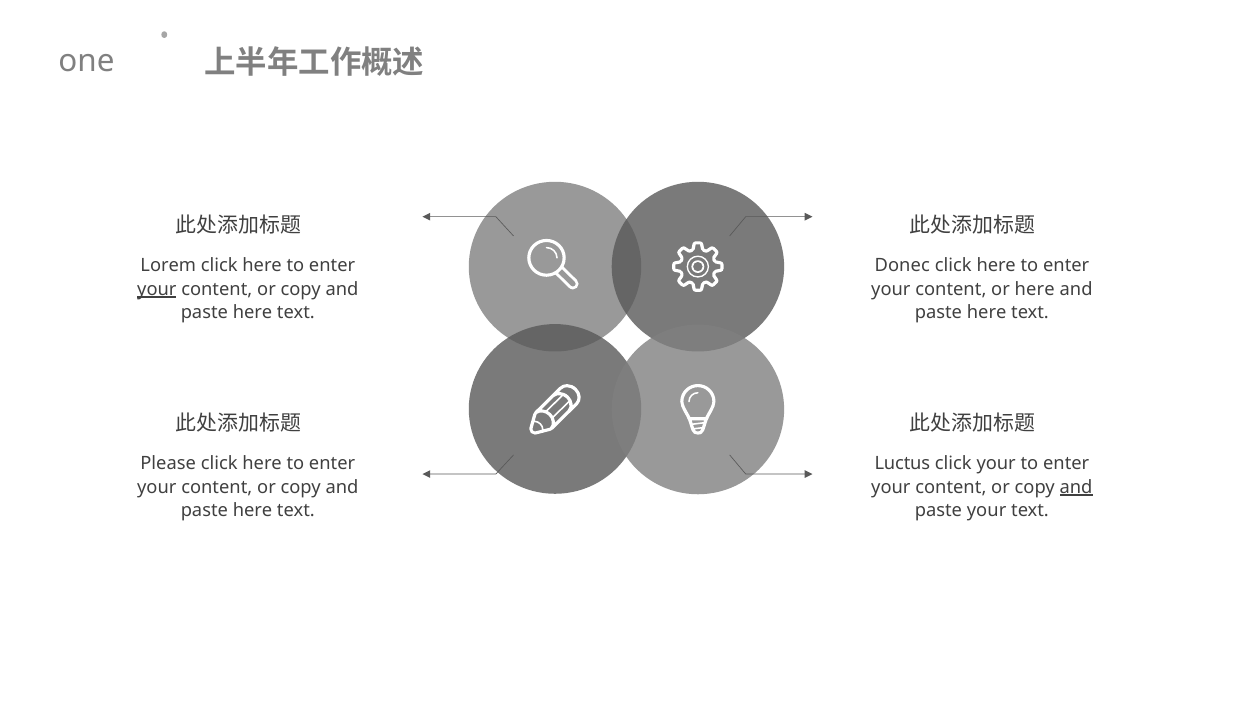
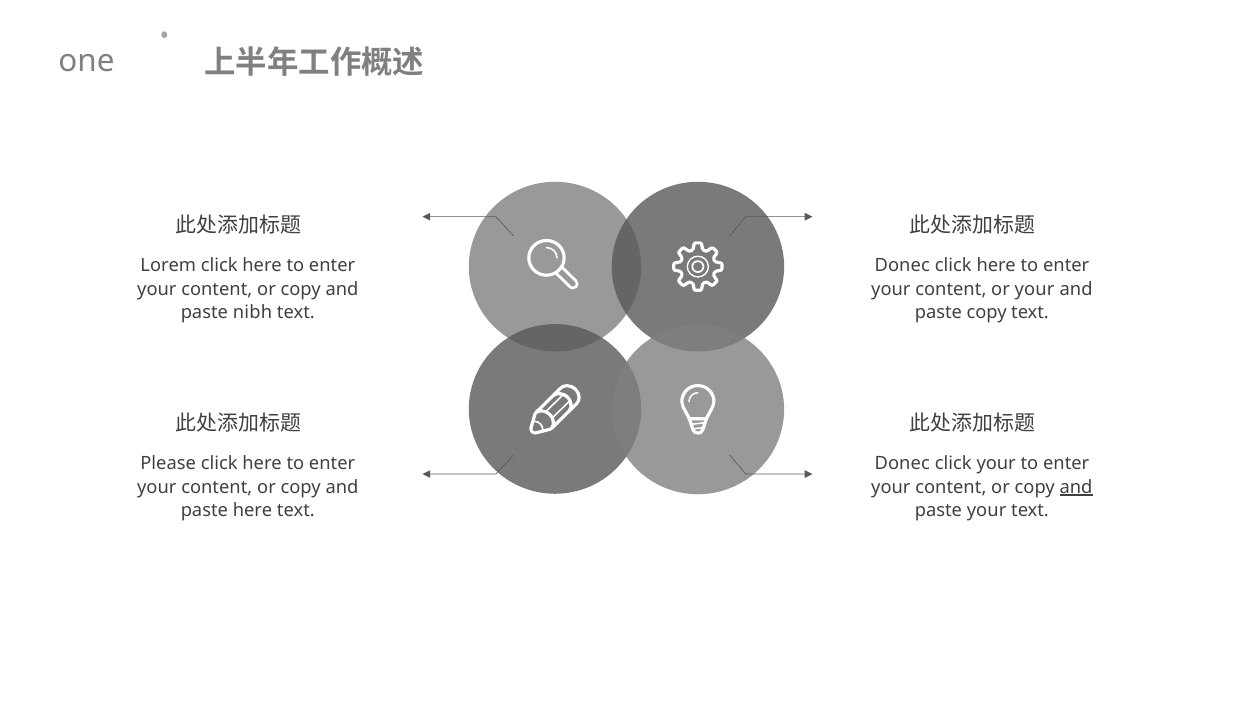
your underline: present -> none (157, 289)
or here: here -> your (1035, 289)
here: here -> nibh (252, 312)
here: here -> copy (987, 313)
Luctus: Luctus -> Donec (902, 463)
